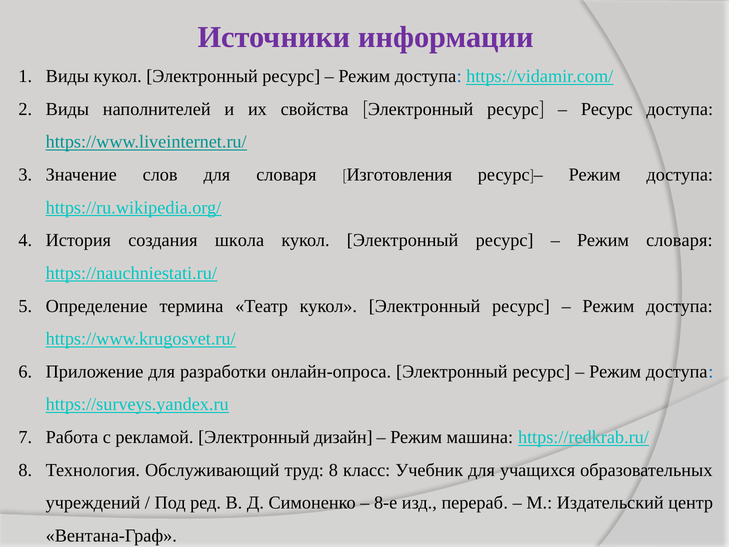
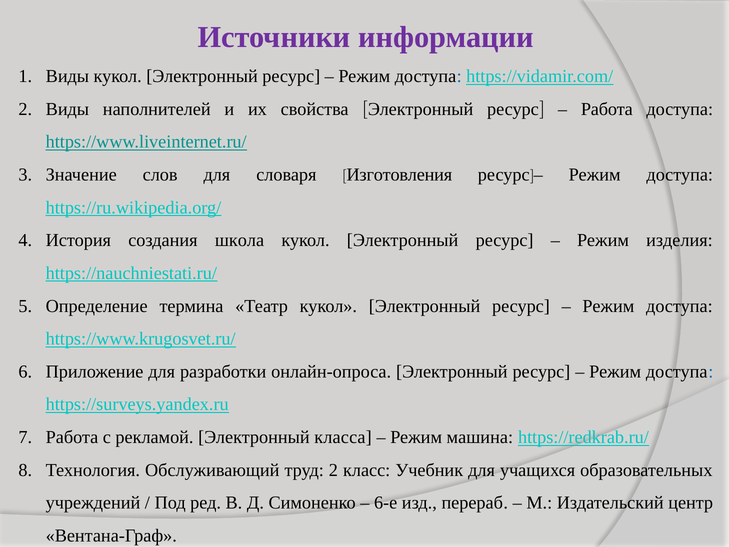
Ресурс: Ресурс -> Работа (607, 109)
Режим словаря: словаря -> изделия (679, 240)
дизайн: дизайн -> класса (343, 437)
труд 8: 8 -> 2 (333, 470)
8-е: 8-е -> 6-е (386, 503)
